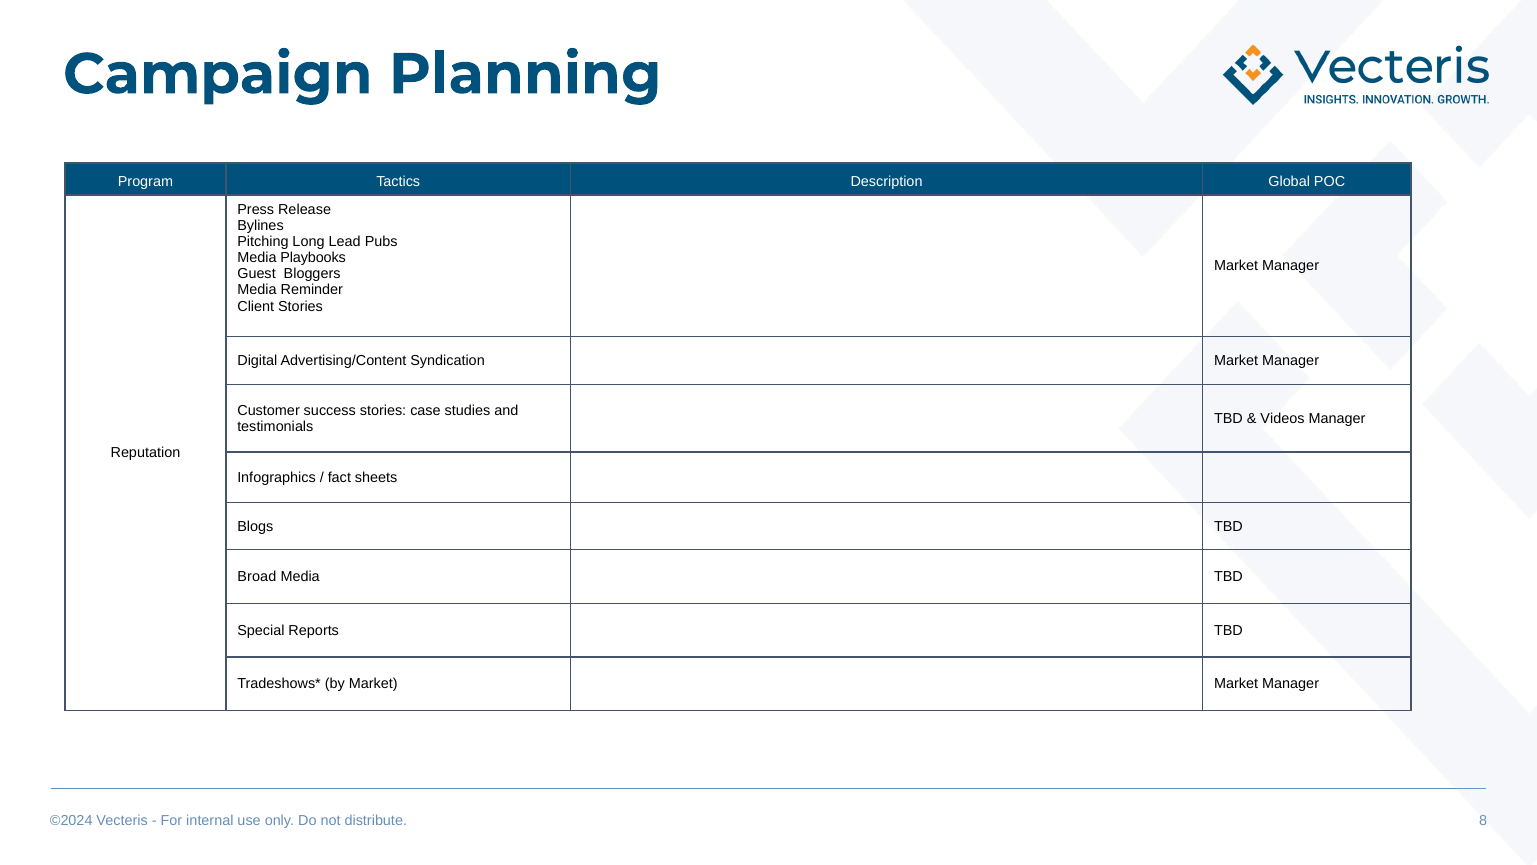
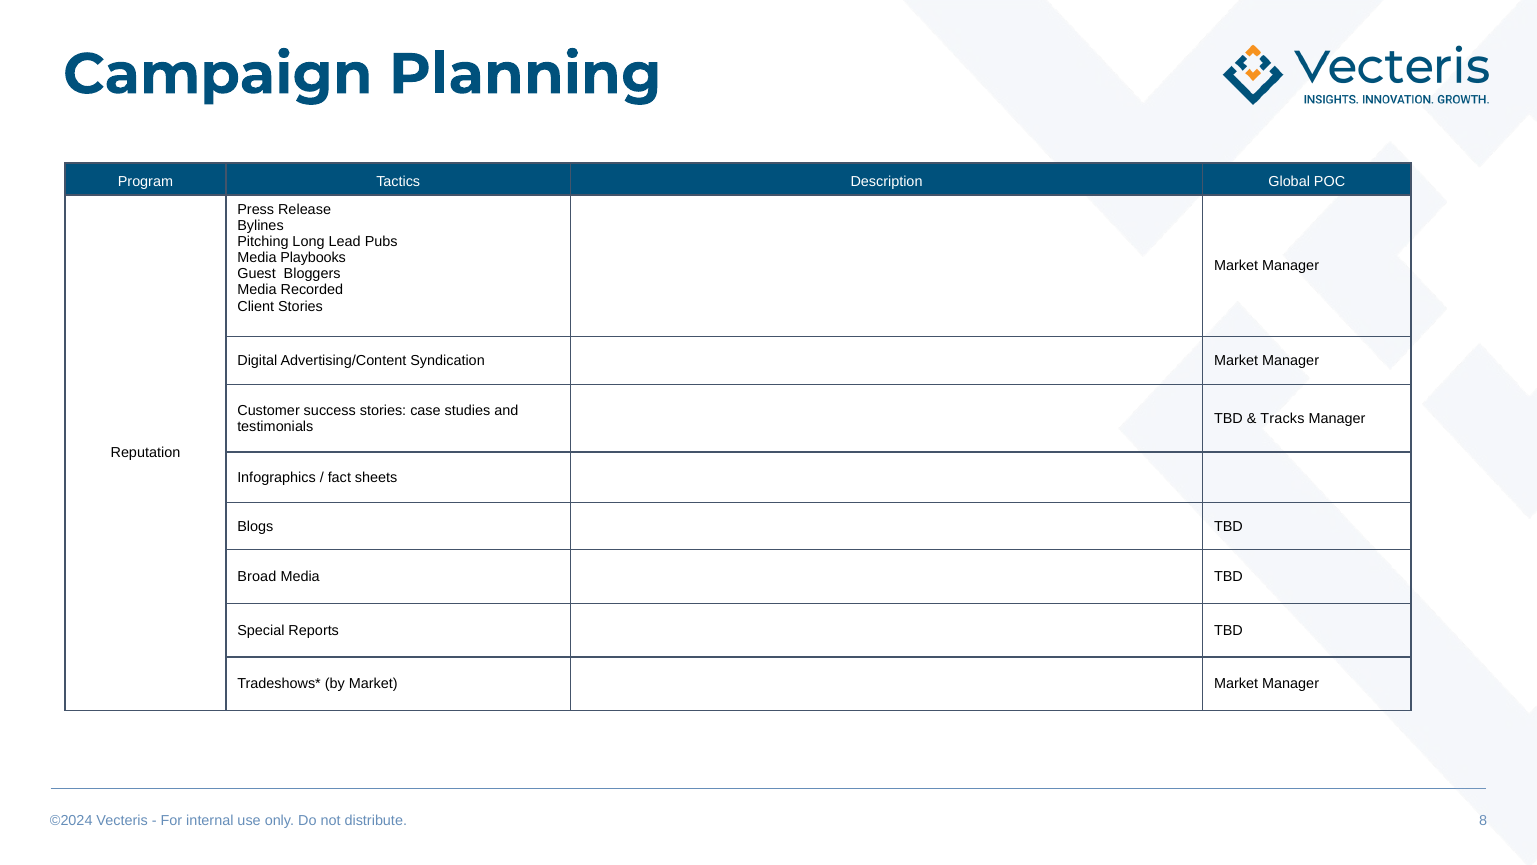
Reminder: Reminder -> Recorded (312, 290)
Videos: Videos -> Tracks (1282, 418)
